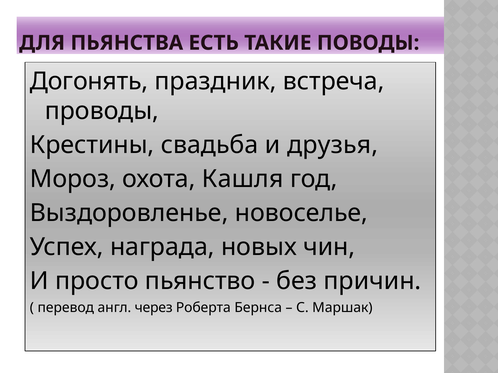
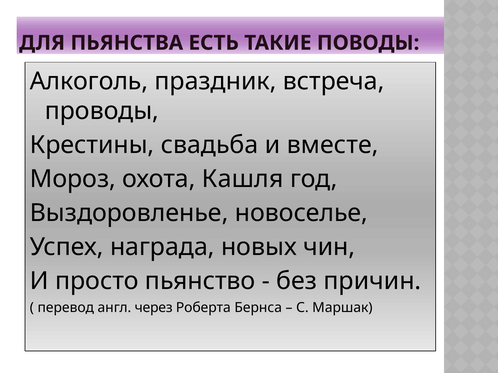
Догонять: Догонять -> Алкоголь (89, 81)
друзья: друзья -> вместе (333, 145)
